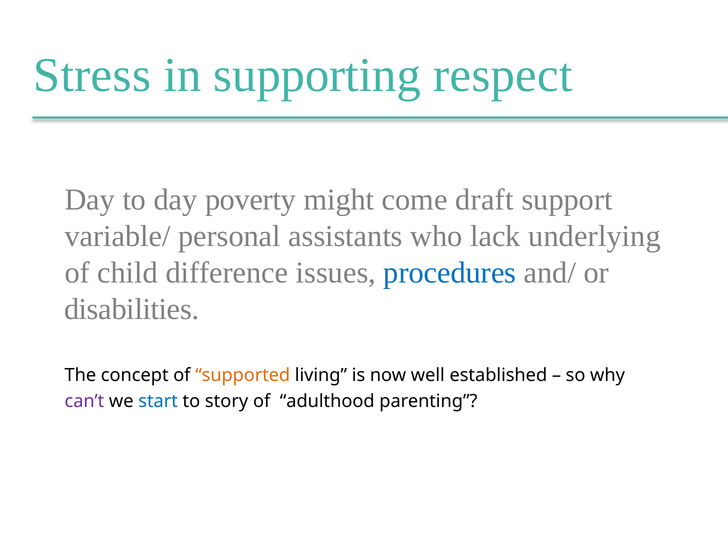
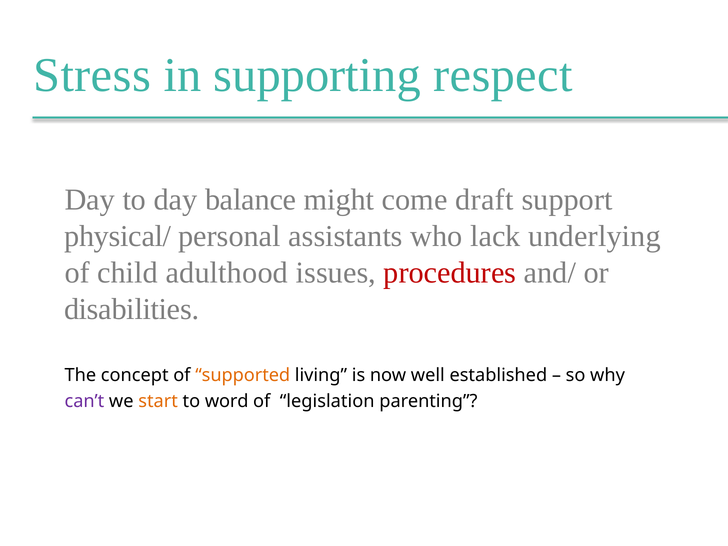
poverty: poverty -> balance (251, 200)
variable/: variable/ -> physical/ (118, 236)
difference: difference -> adulthood (227, 273)
procedures colour: blue -> red (450, 273)
start colour: blue -> orange (158, 401)
story: story -> word (227, 401)
adulthood: adulthood -> legislation (327, 401)
